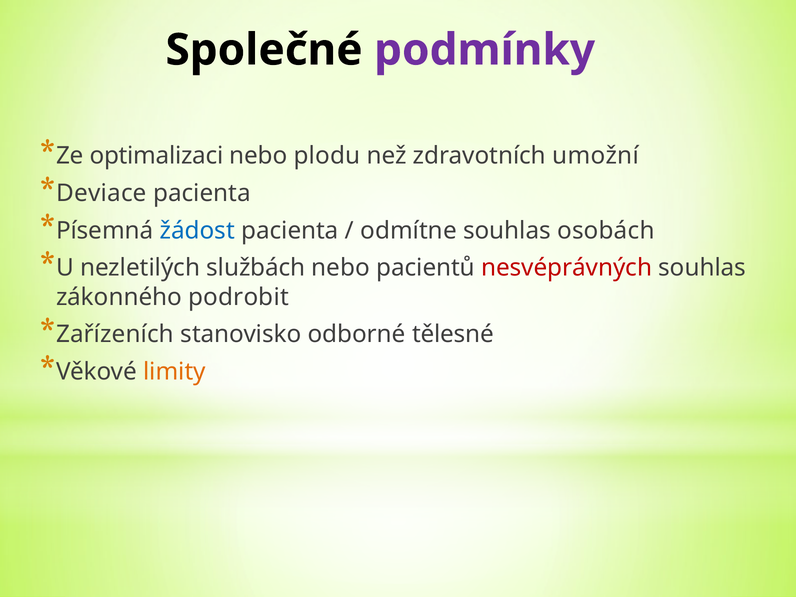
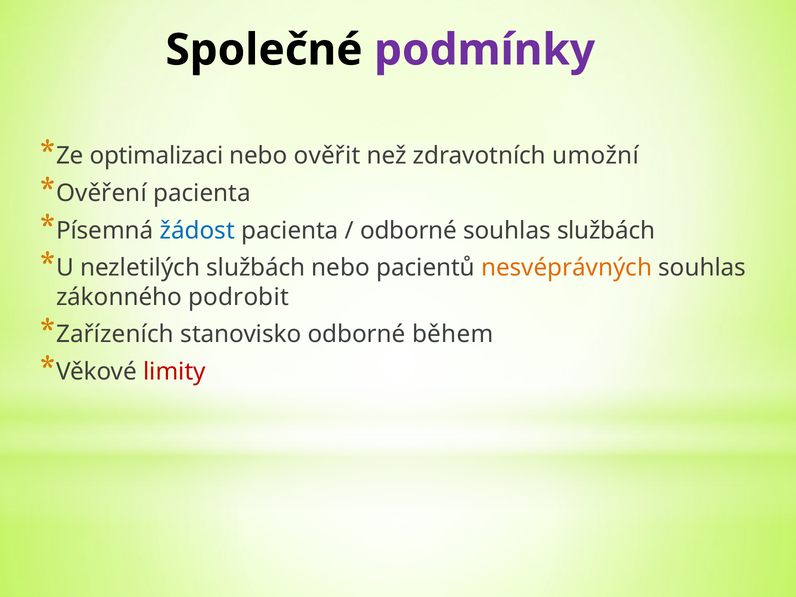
plodu: plodu -> ověřit (327, 156)
Deviace: Deviace -> Ověření (101, 193)
odmítne: odmítne -> odborné (409, 230)
souhlas osobách: osobách -> službách (606, 230)
nesvéprávných colour: red -> orange (567, 268)
tělesné: tělesné -> během (453, 334)
limity colour: orange -> red (175, 372)
